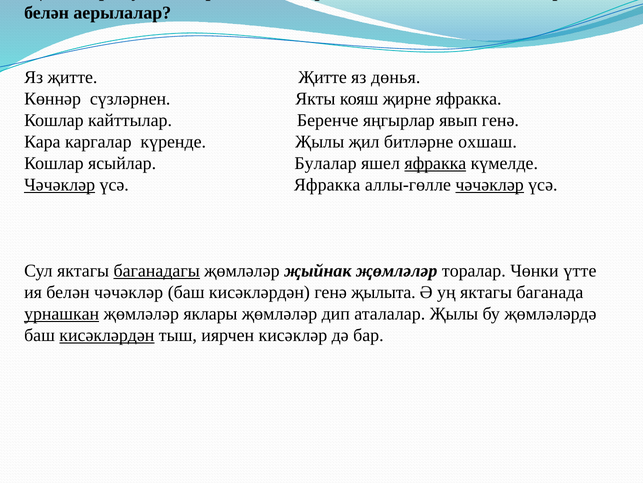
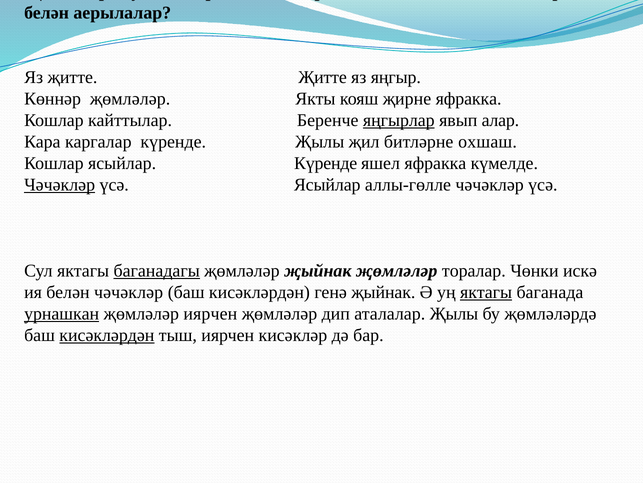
дөнья: дөнья -> яңгыр (396, 77)
Көннәр сүзләрнен: сүзләрнен -> җөмләләр (130, 99)
яңгырлар underline: none -> present (399, 120)
явып генә: генә -> алар (500, 120)
ясыйлар Булалар: Булалар -> Күренде (326, 163)
яфракка underline: present -> none (435, 163)
үсә Яфракка: Яфракка -> Ясыйлар (327, 185)
чәчәкләр underline: present -> none (490, 185)
үтте: үтте -> искә (580, 270)
генә җылыта: җылыта -> җыйнак (383, 292)
яктагы underline: none -> present (486, 292)
җөмләләр яклары: яклары -> иярчен (210, 313)
